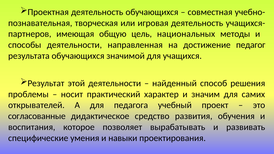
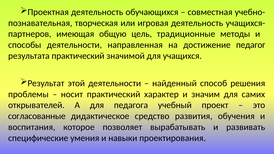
национальных: национальных -> традиционные (186, 34)
результата обучающихся: обучающихся -> практический (78, 56)
